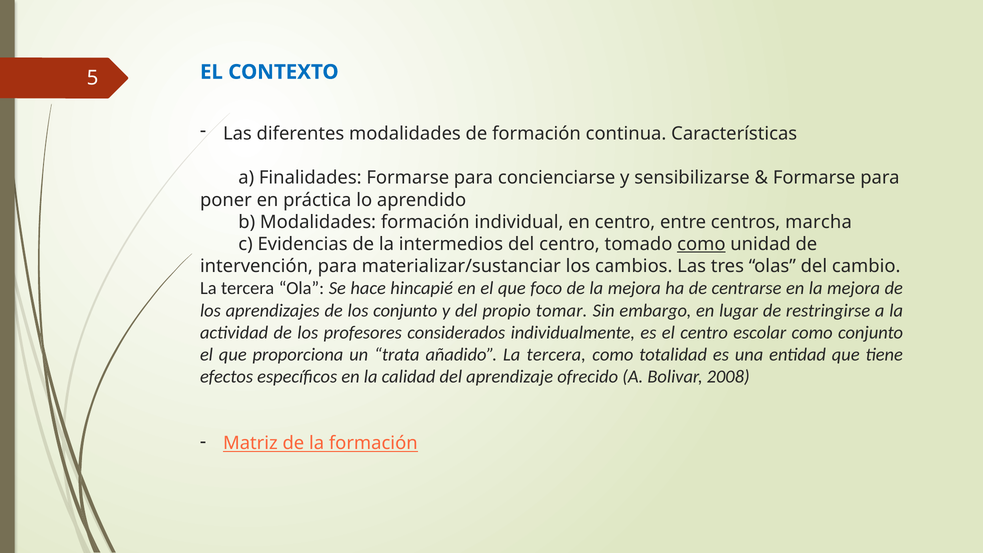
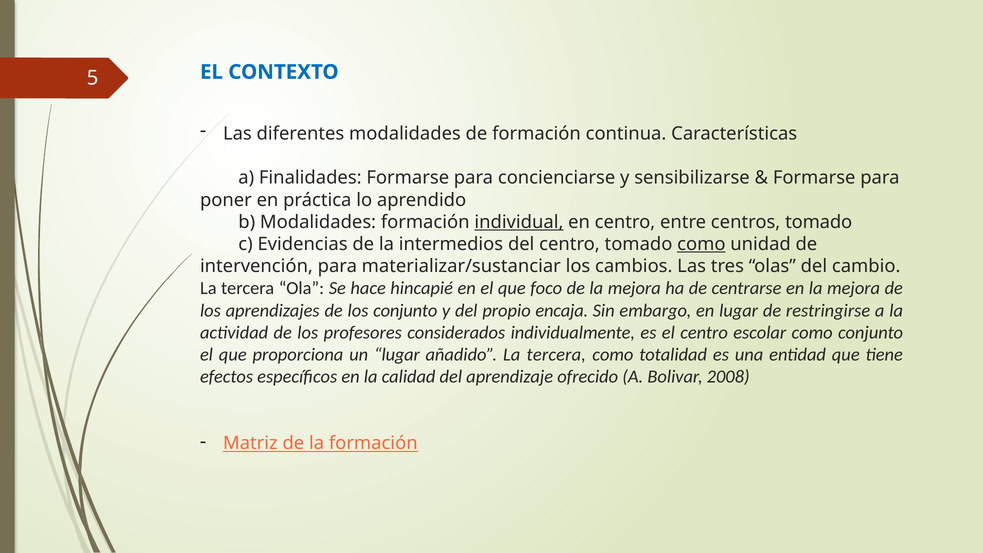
individual underline: none -> present (519, 222)
centros marcha: marcha -> tomado (819, 222)
tomar: tomar -> encaja (562, 310)
un trata: trata -> lugar (397, 355)
